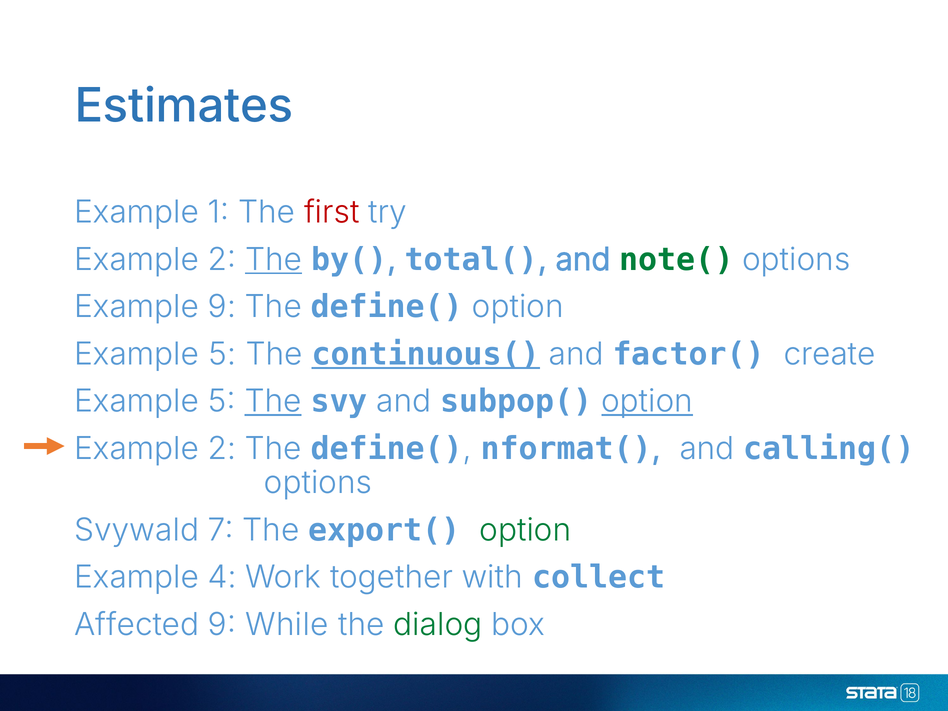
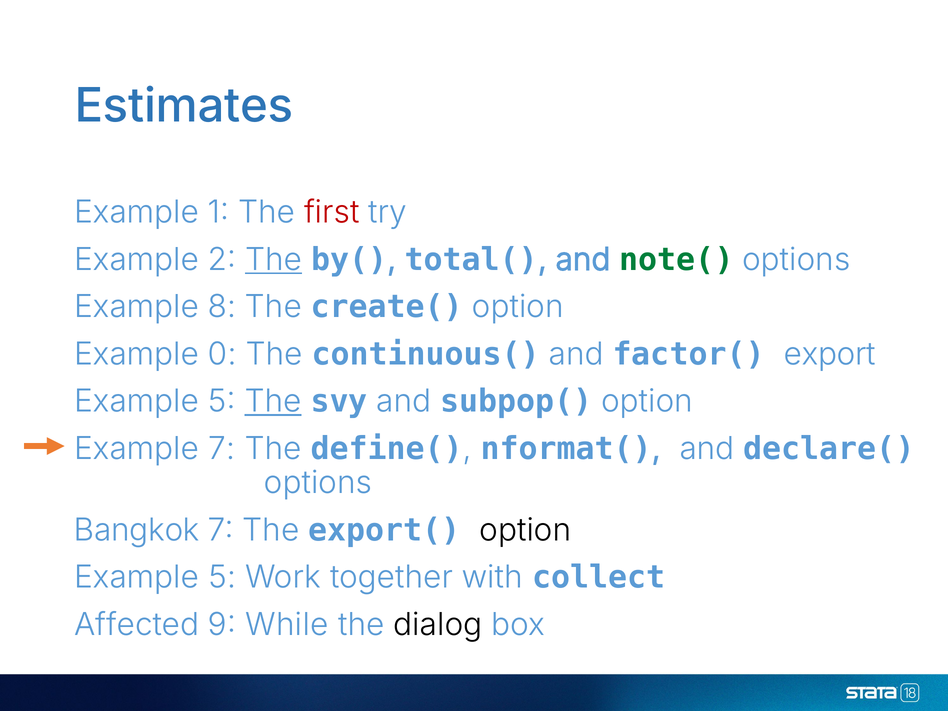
Example 9: 9 -> 8 (222, 307)
define(: define( -> create( (387, 307)
5: 5 -> 0 (222, 354)
continuous( underline: present -> none (426, 354)
create: create -> export (830, 354)
option underline: present -> none (647, 402)
2: 2 -> 7 (222, 449)
calling(: calling( -> declare( (829, 449)
Svywald: Svywald -> Bangkok (137, 530)
option colour: green -> black (525, 530)
4: 4 -> 5 (222, 577)
dialog colour: green -> black (438, 625)
